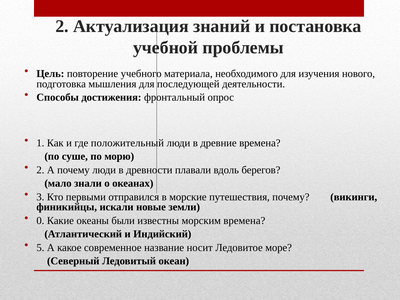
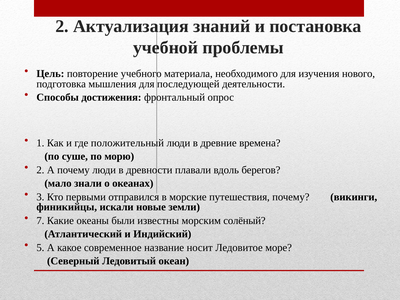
0: 0 -> 7 (40, 221)
морским времена: времена -> солёный (244, 221)
